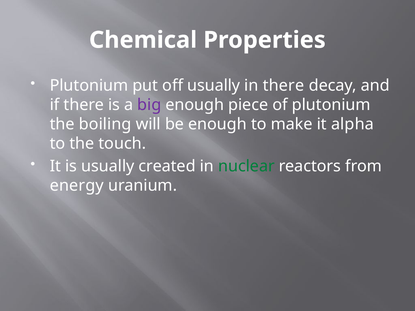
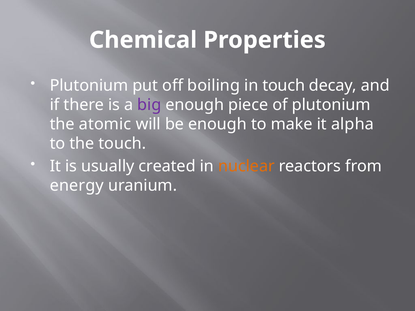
off usually: usually -> boiling (214, 85)
in there: there -> touch (284, 85)
boiling: boiling -> atomic (105, 124)
nuclear colour: green -> orange (246, 166)
